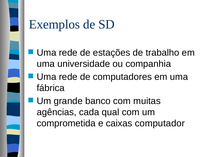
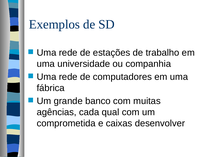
computador: computador -> desenvolver (160, 123)
